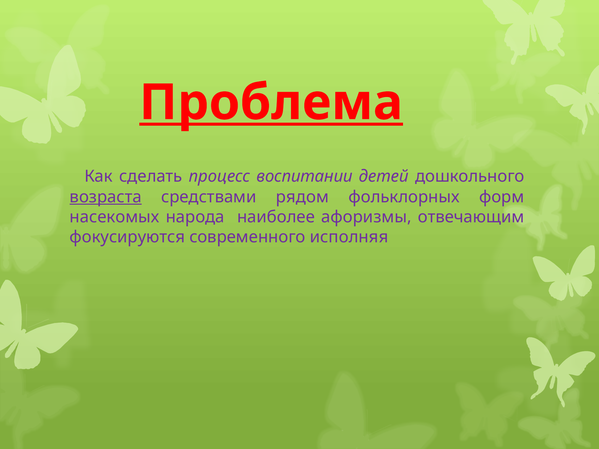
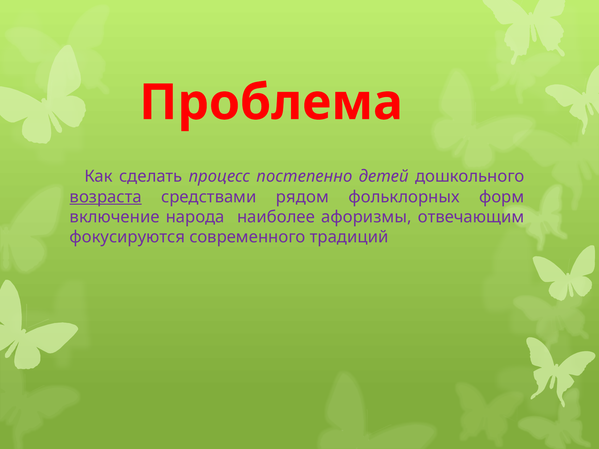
Проблема underline: present -> none (271, 103)
воспитании: воспитании -> постепенно (304, 176)
насекомых: насекомых -> включение (115, 217)
исполняя: исполняя -> традиций (349, 237)
